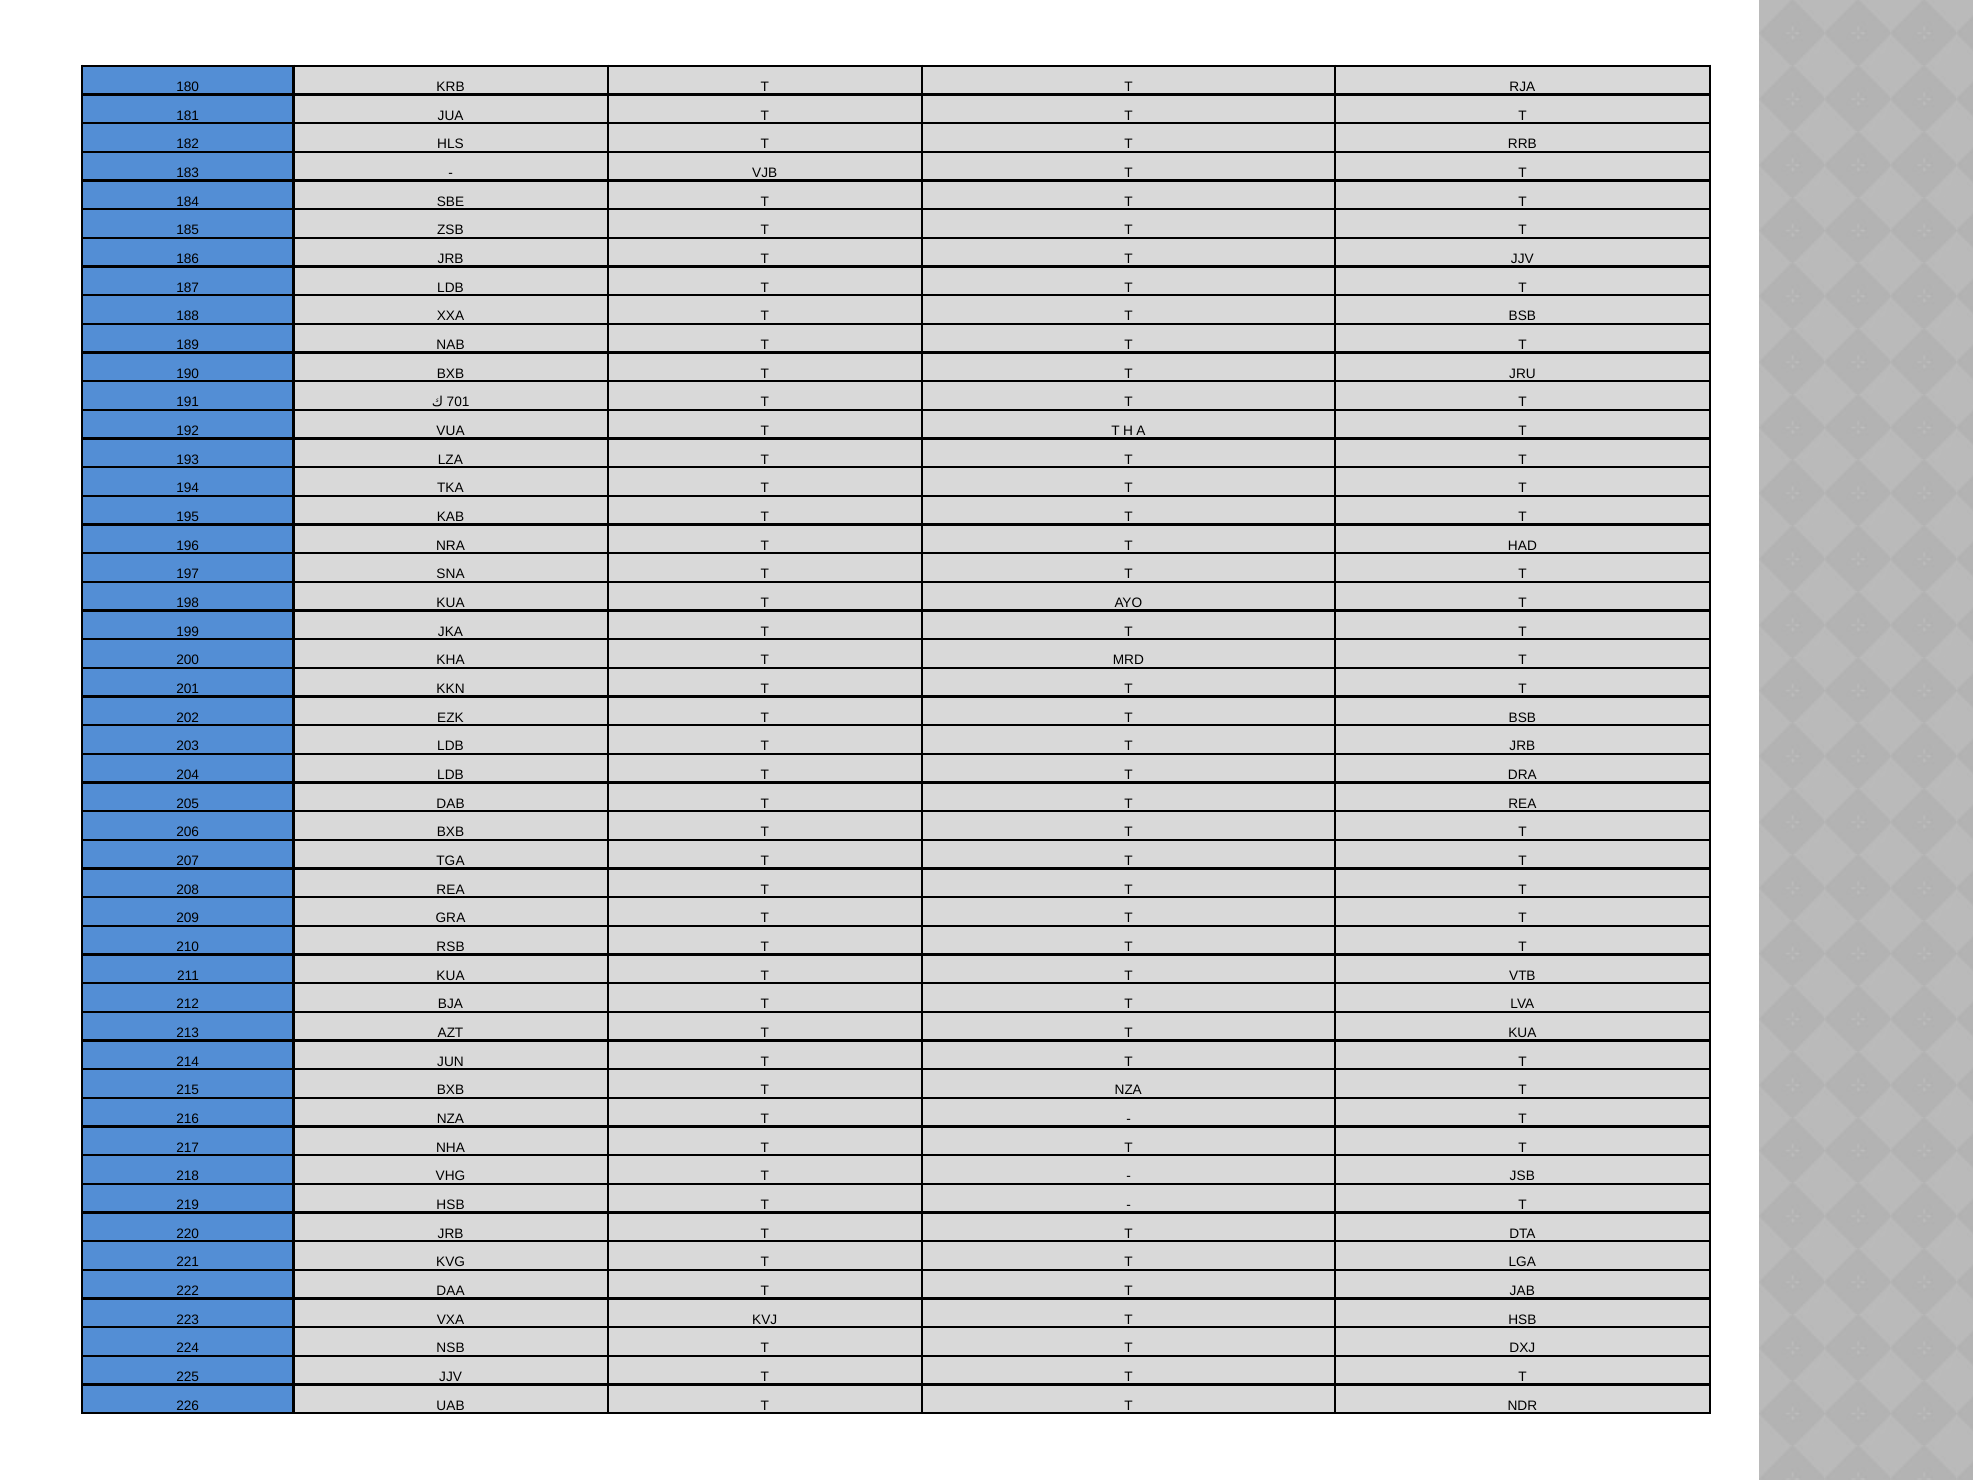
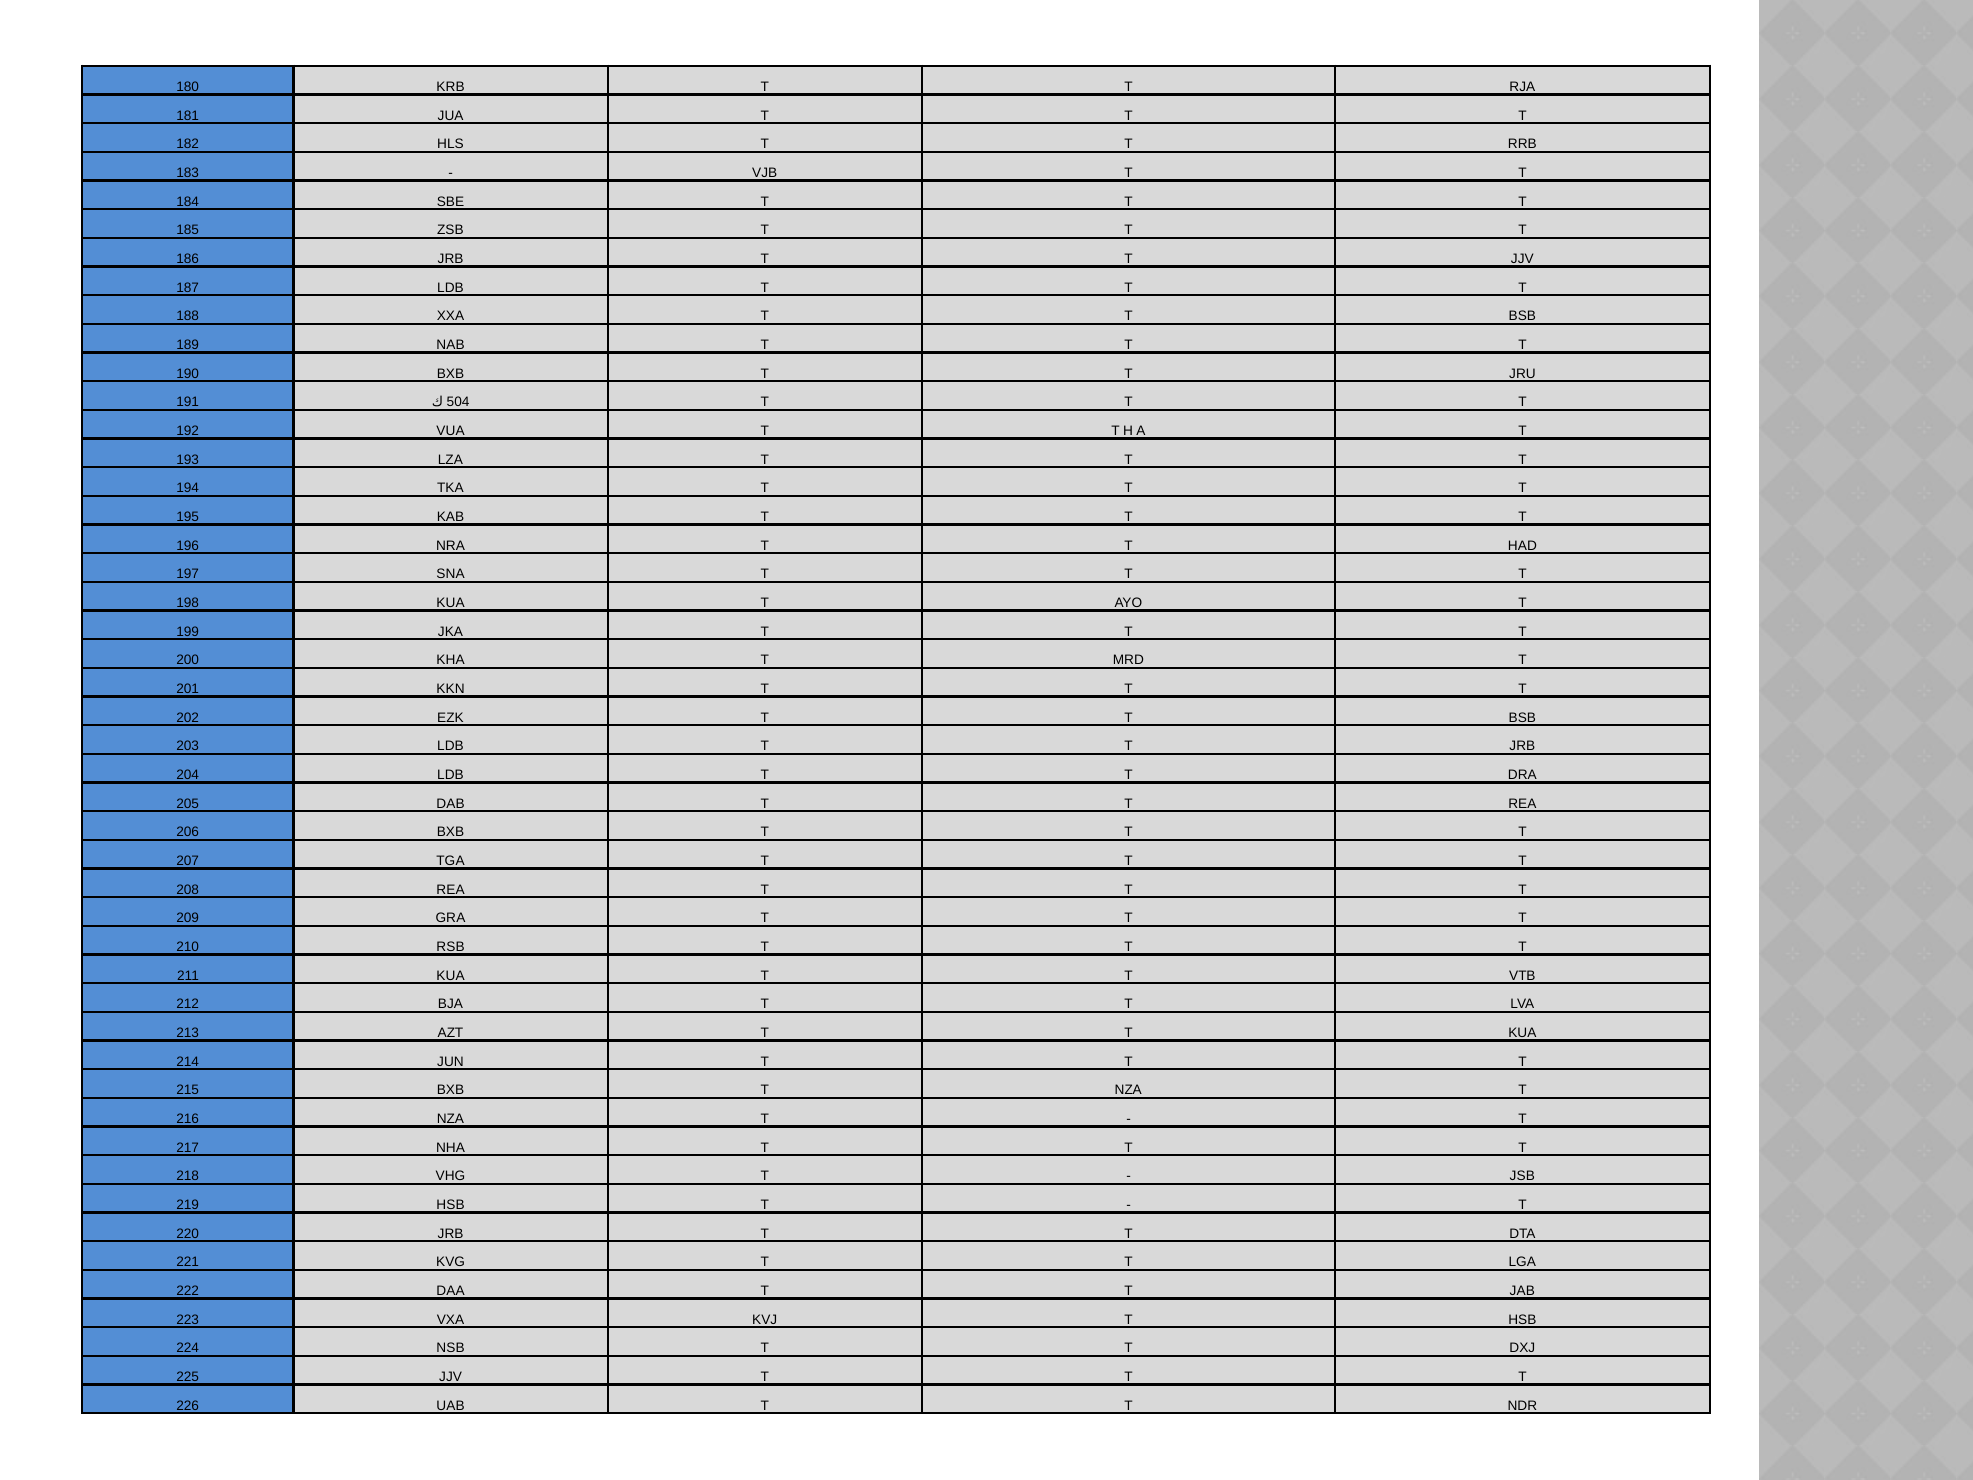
701: 701 -> 504 (458, 402)
